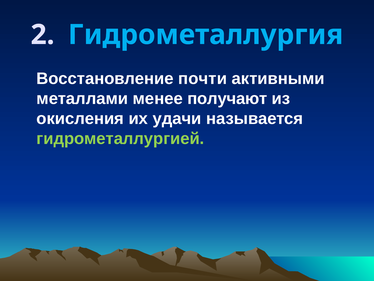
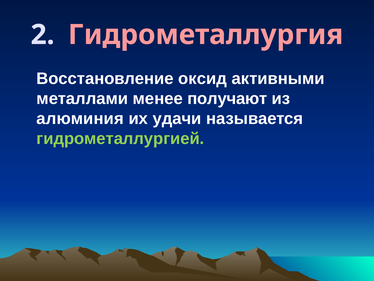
Гидрометаллургия colour: light blue -> pink (206, 35)
почти: почти -> оксид (203, 78)
окисления: окисления -> алюминия (80, 118)
